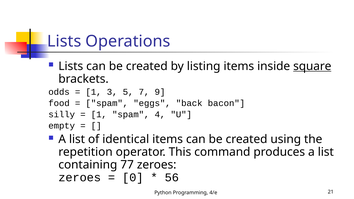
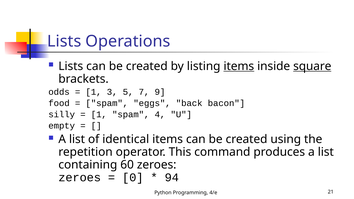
items underline: none -> present (239, 66)
77: 77 -> 60 (127, 165)
56: 56 -> 94 (172, 178)
